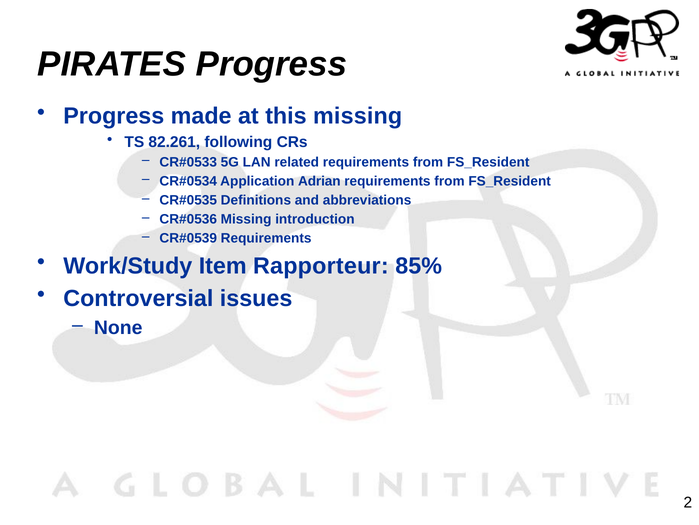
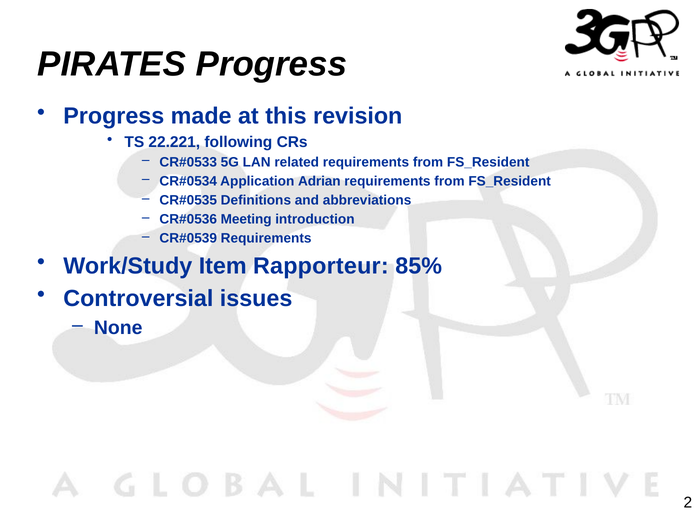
this missing: missing -> revision (358, 116)
82.261: 82.261 -> 22.221 (174, 142)
Missing: Missing -> Meeting (246, 219)
